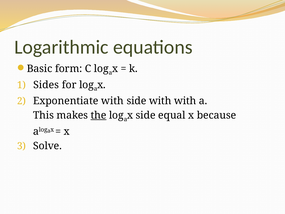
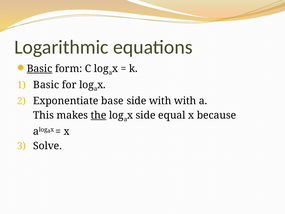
Basic underline: none -> present (40, 69)
Sides: Sides -> Basic (46, 85)
Exponentiate with: with -> base (112, 101)
